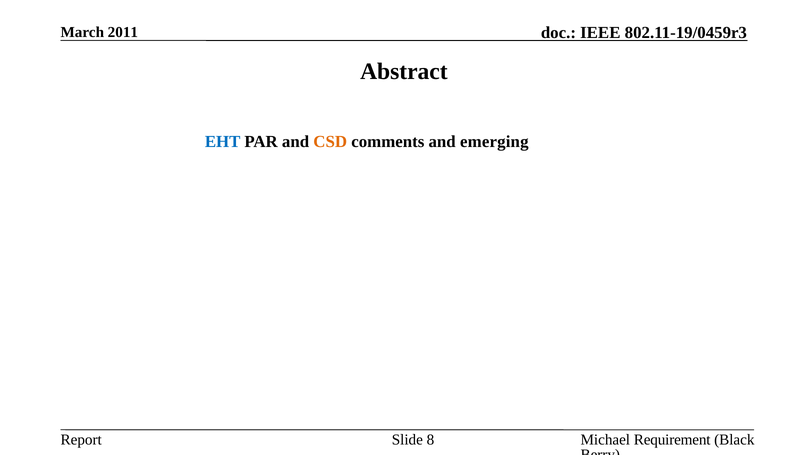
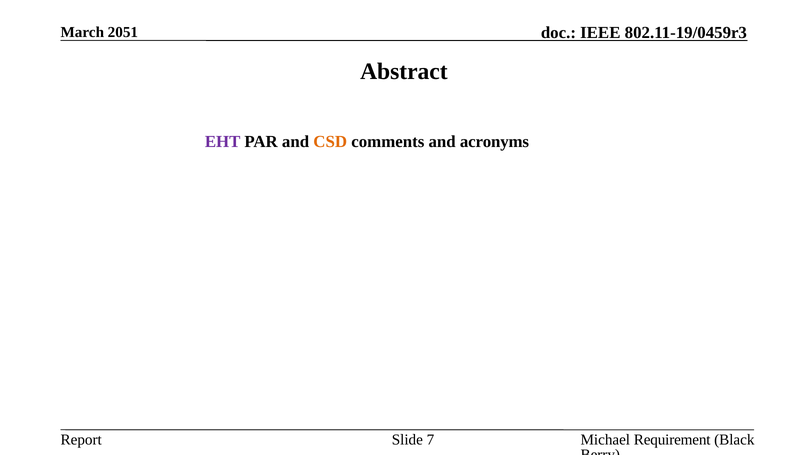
2011: 2011 -> 2051 (123, 32)
EHT colour: blue -> purple (223, 141)
emerging: emerging -> acronyms (494, 141)
8: 8 -> 7 (430, 439)
